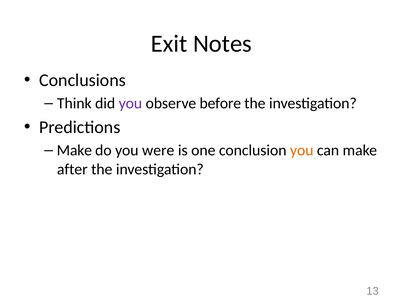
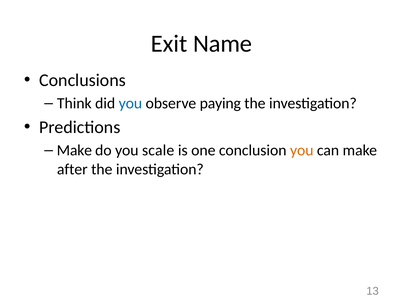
Notes: Notes -> Name (223, 44)
you colour: purple -> blue (130, 103)
before: before -> paying (220, 103)
were: were -> scale (158, 151)
